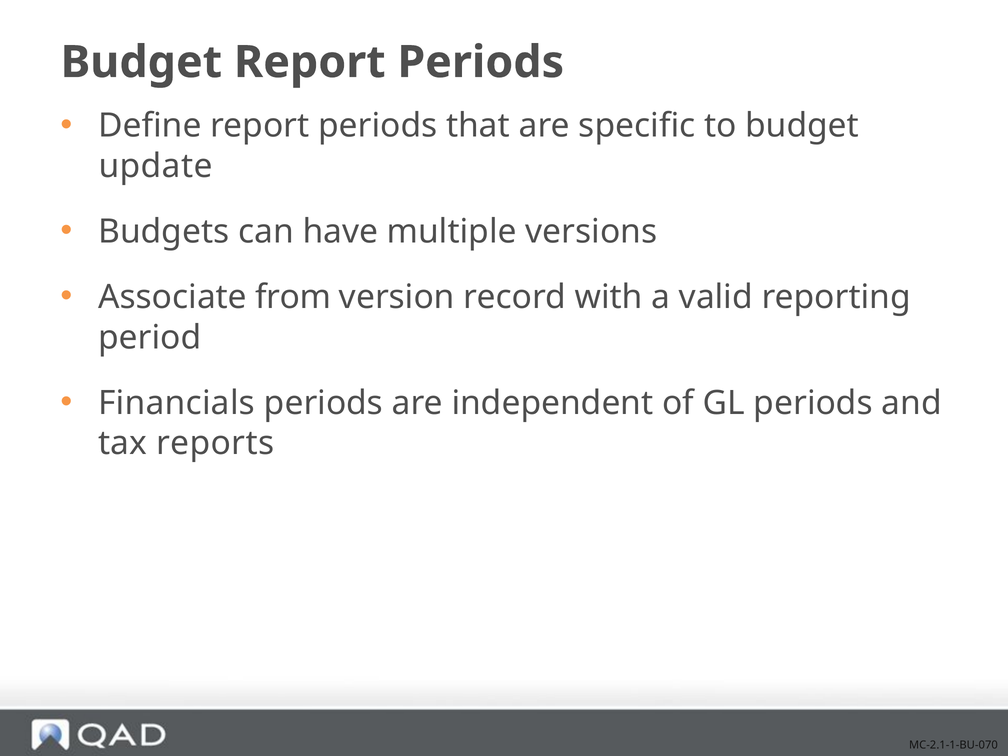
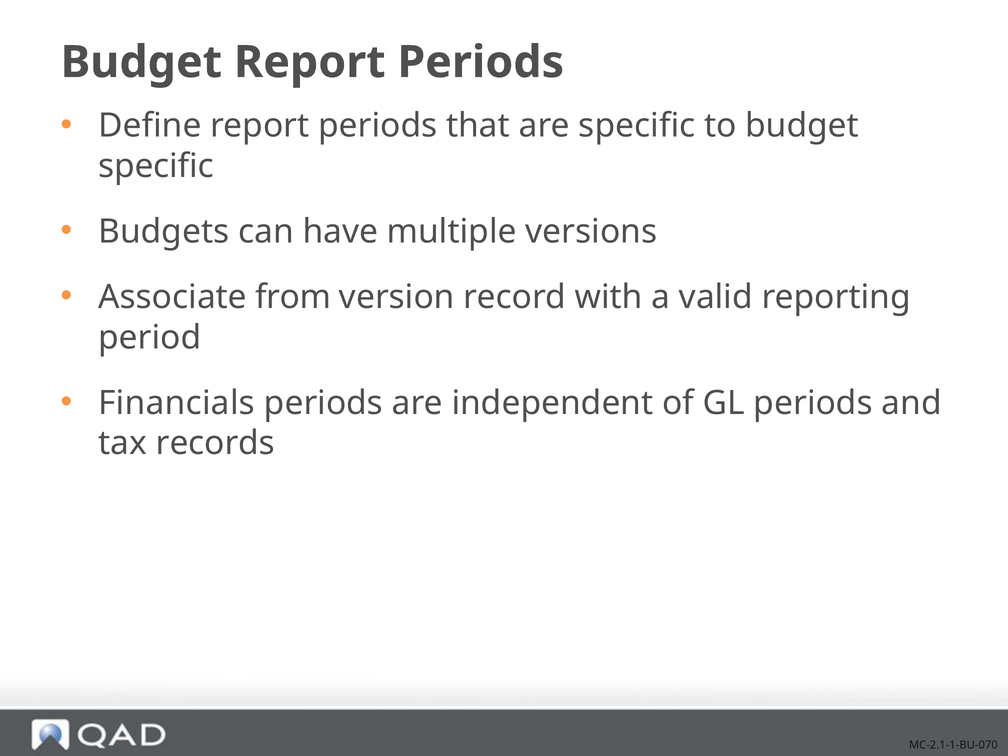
update: update -> specific (156, 166)
reports: reports -> records (215, 443)
